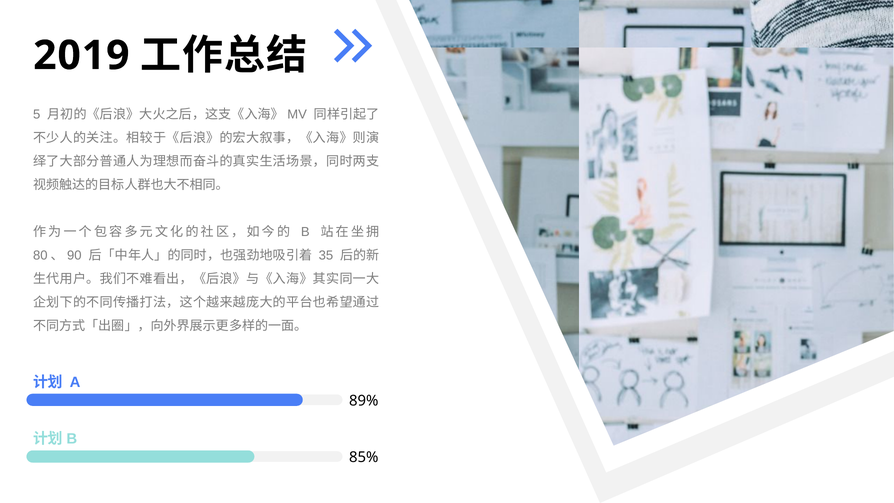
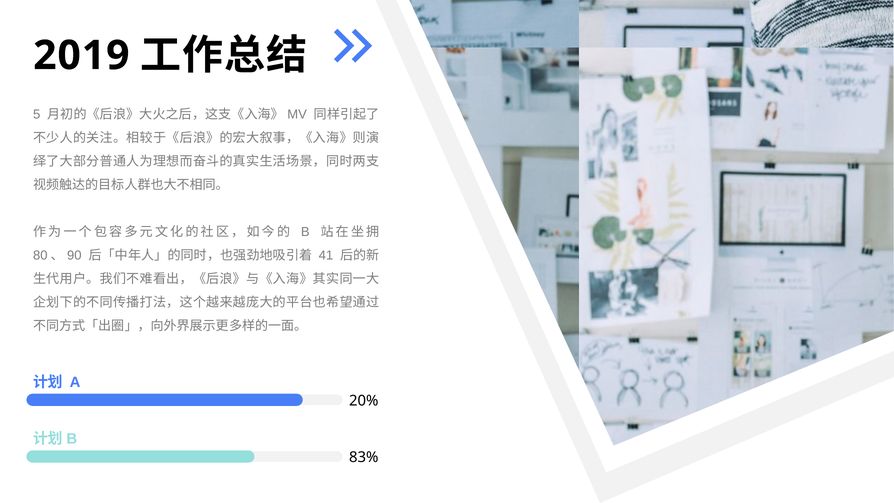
35: 35 -> 41 (326, 255)
89%: 89% -> 20% (364, 401)
85%: 85% -> 83% (364, 457)
